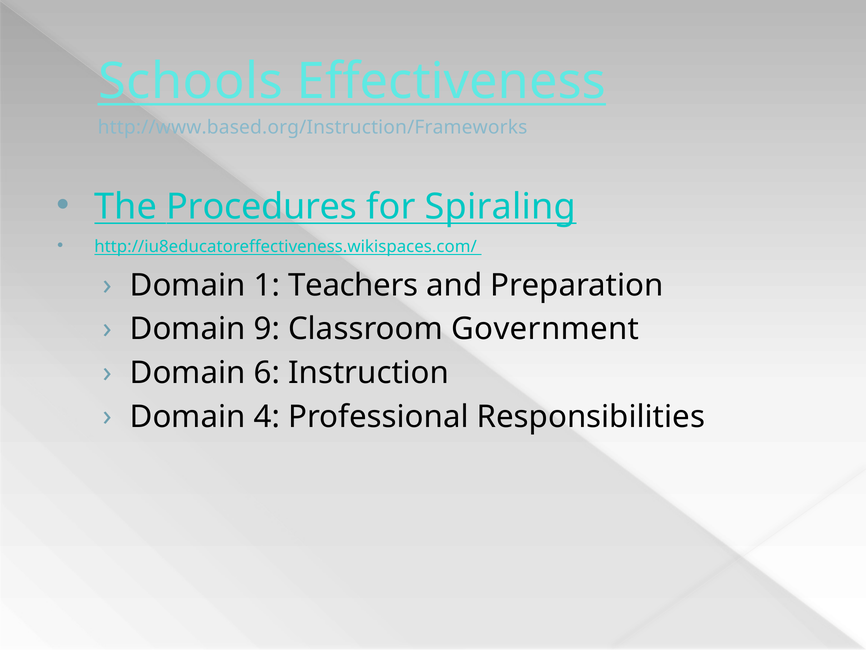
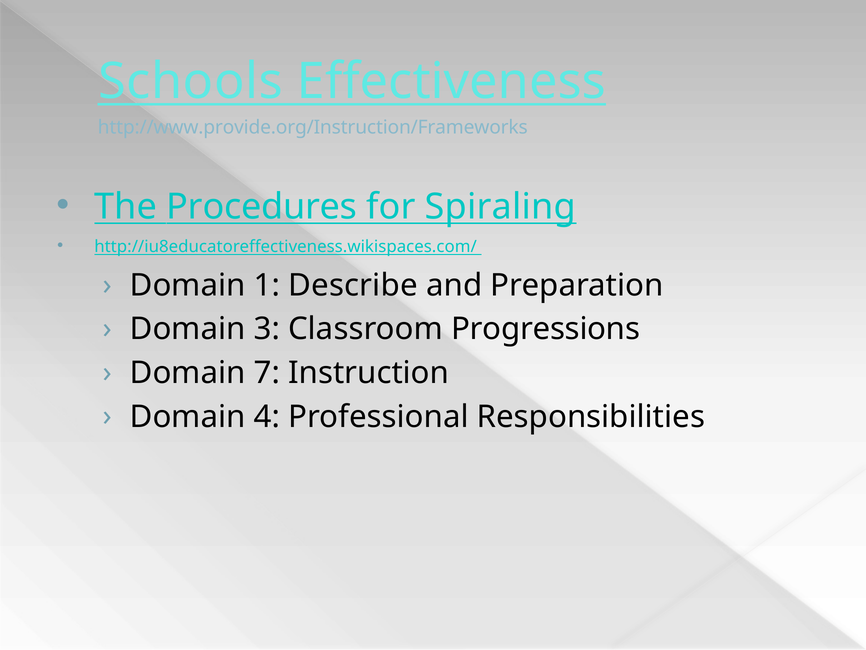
http://www.based.org/Instruction/Frameworks: http://www.based.org/Instruction/Frameworks -> http://www.provide.org/Instruction/Frameworks (313, 127)
Teachers: Teachers -> Describe (353, 285)
9: 9 -> 3 (267, 329)
Government: Government -> Progressions (546, 329)
6: 6 -> 7 (267, 373)
